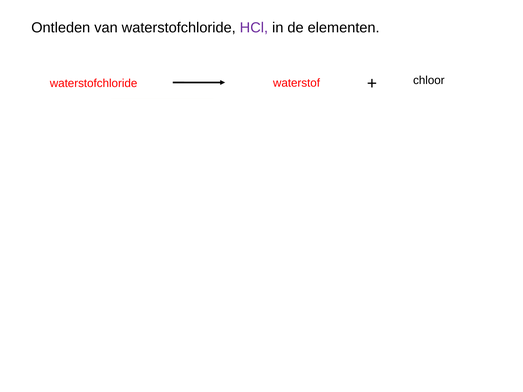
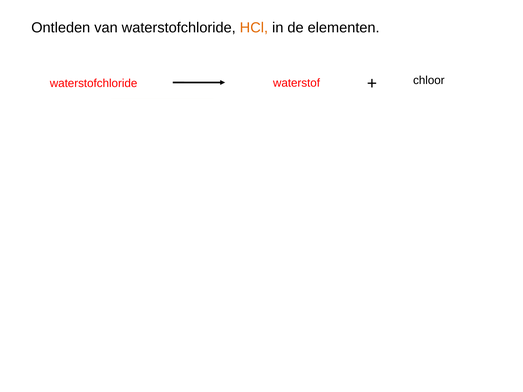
HCl colour: purple -> orange (254, 28)
